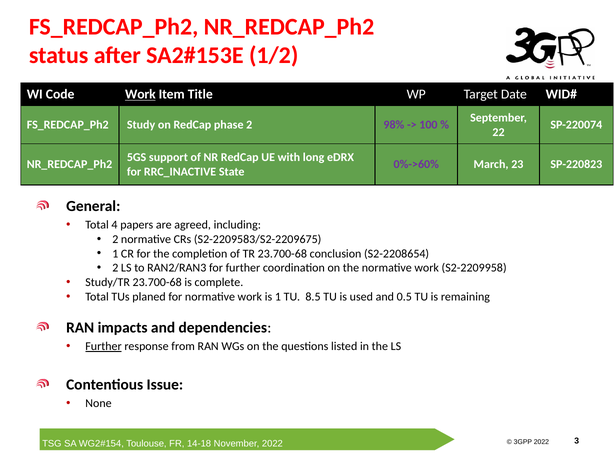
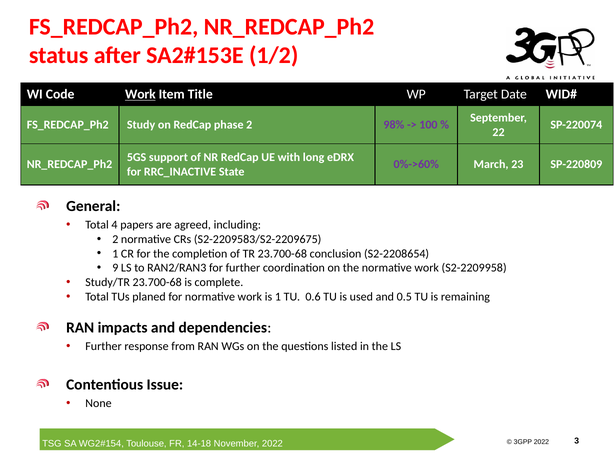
SP-220823: SP-220823 -> SP-220809 (576, 165)
2: 2 -> 9 (115, 268)
8.5: 8.5 -> 0.6 (313, 297)
Further underline: present -> none (104, 347)
